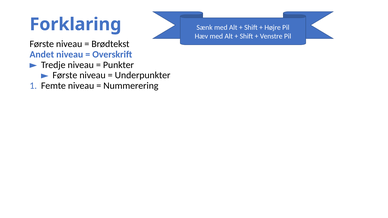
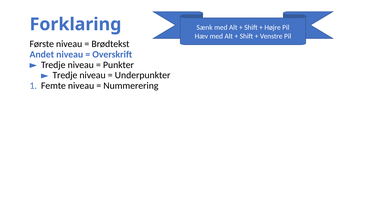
Første: Første -> Tredje (65, 75)
